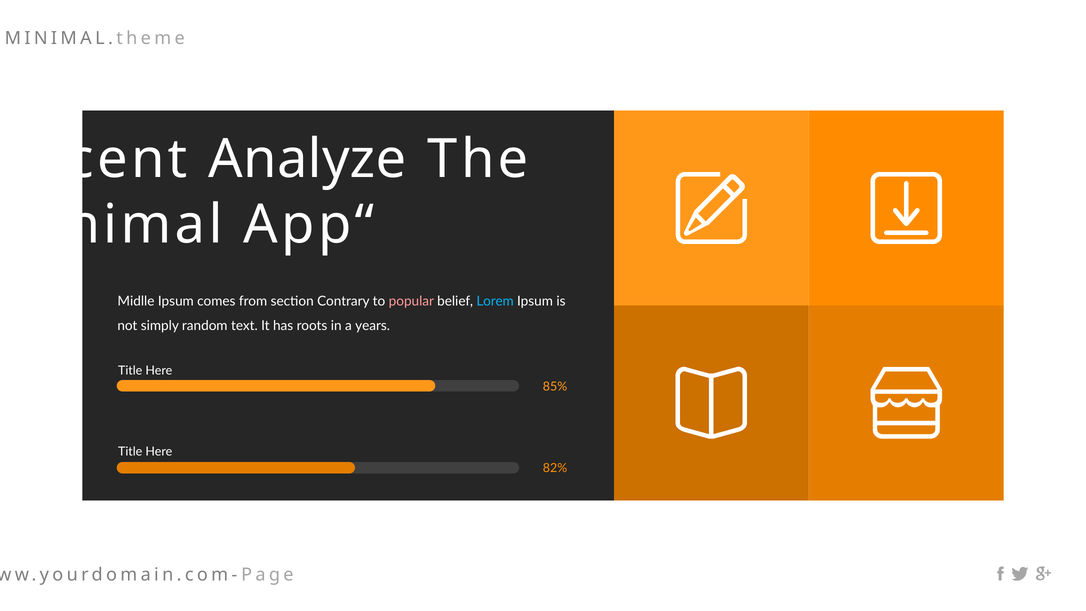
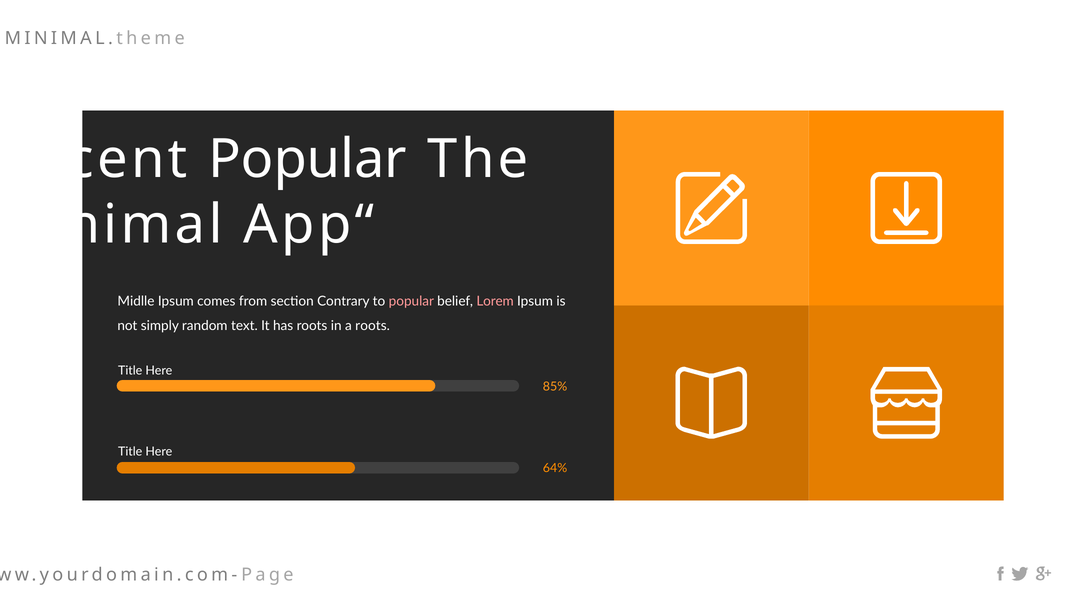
Analyze: Analyze -> Popular (308, 160)
Lorem colour: light blue -> pink (495, 301)
a years: years -> roots (373, 325)
82%: 82% -> 64% (555, 468)
